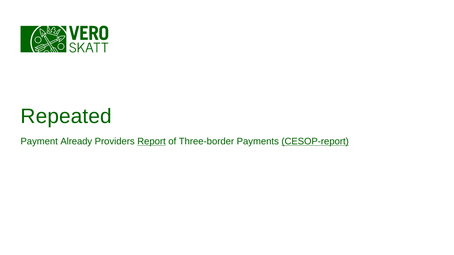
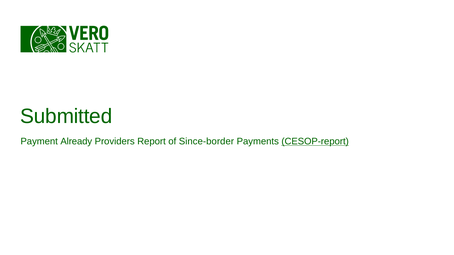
Repeated: Repeated -> Submitted (66, 116)
Report underline: present -> none (152, 142)
Three-border: Three-border -> Since-border (206, 142)
